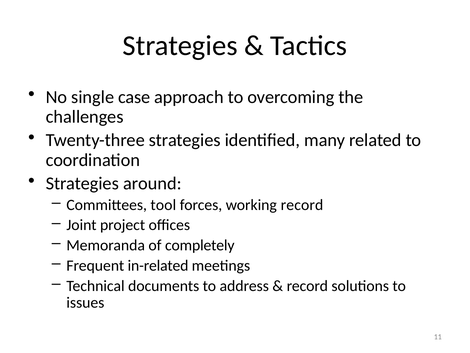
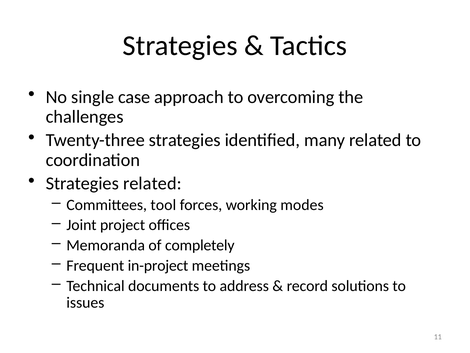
Strategies around: around -> related (152, 183)
working record: record -> modes (302, 205)
in-related: in-related -> in-project (158, 265)
